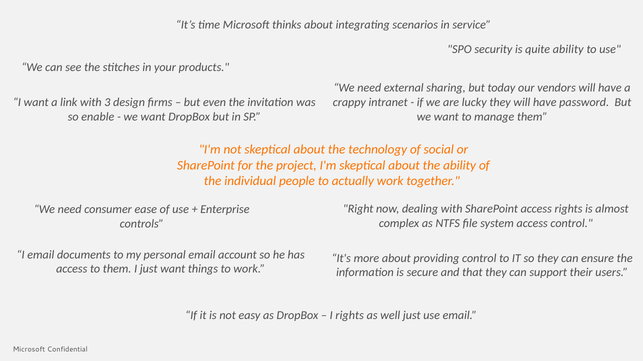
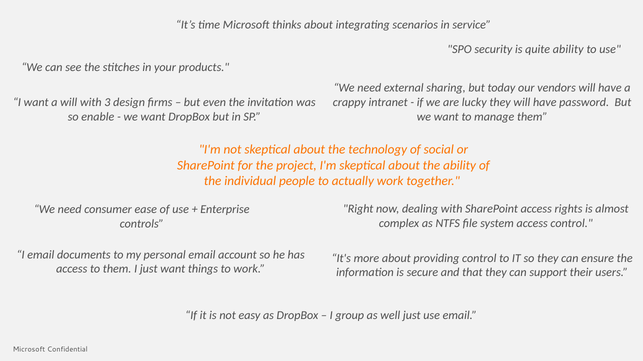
a link: link -> will (69, 103)
I rights: rights -> group (350, 316)
